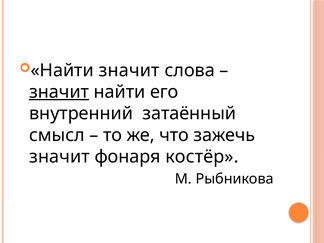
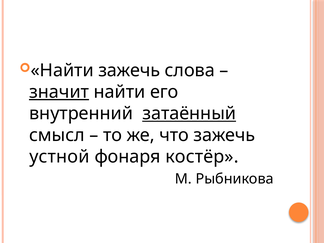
Найти значит: значит -> зажечь (129, 70)
затаённый underline: none -> present (189, 114)
значит: значит -> устной (59, 157)
